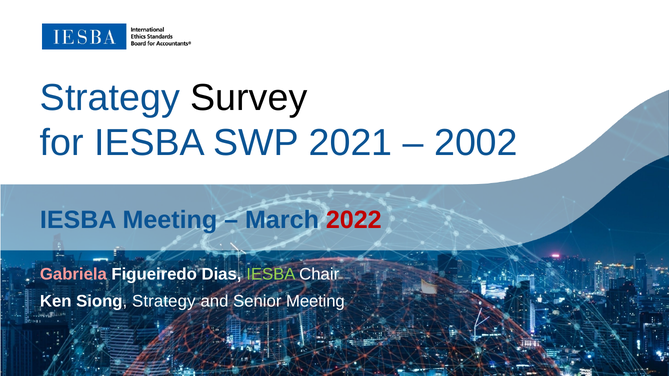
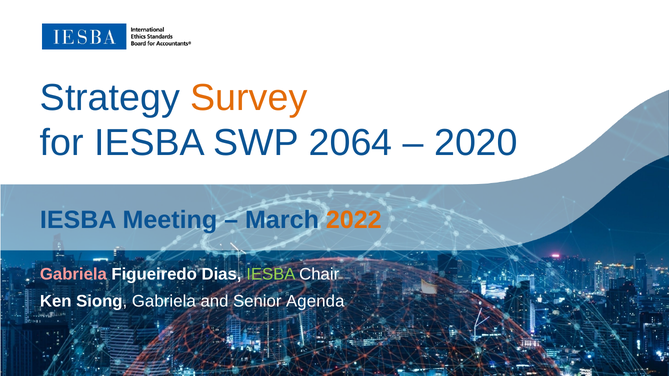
Survey colour: black -> orange (249, 98)
2021: 2021 -> 2064 (351, 143)
2002: 2002 -> 2020 (476, 143)
2022 colour: red -> orange (354, 220)
Siong Strategy: Strategy -> Gabriela (164, 302)
Senior Meeting: Meeting -> Agenda (315, 302)
